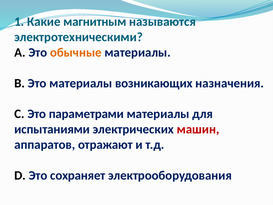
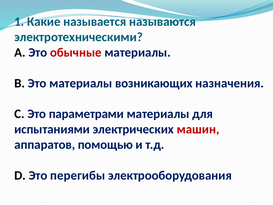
магнитным: магнитным -> называется (95, 22)
обычные colour: orange -> red (76, 52)
отражают: отражают -> помощью (105, 145)
сохраняет: сохраняет -> перегибы (78, 175)
